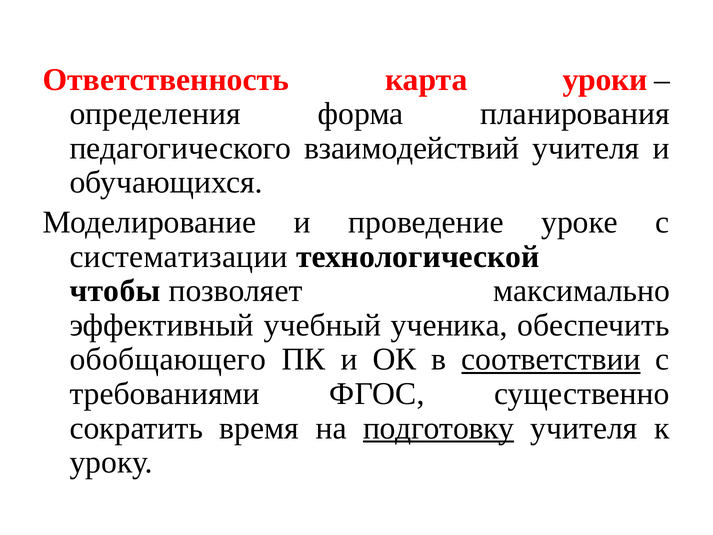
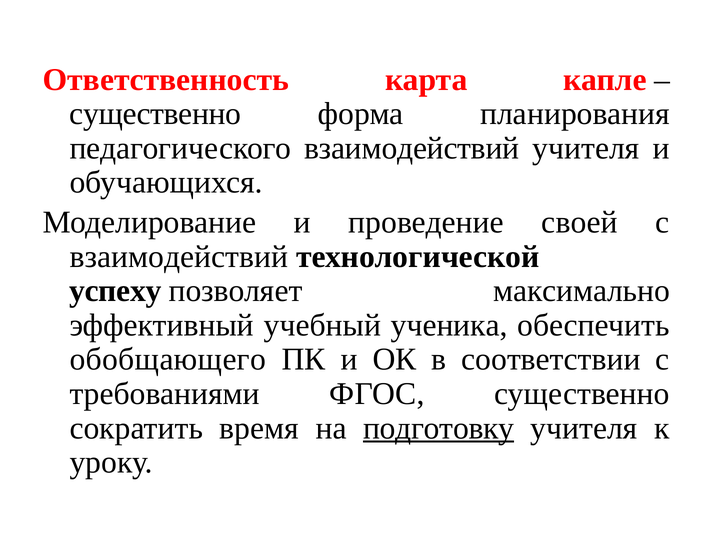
уроки: уроки -> капле (605, 80)
определения: определения -> существенно (155, 114)
уроке: уроке -> своей (580, 222)
систематизации: систематизации -> взаимодействий (179, 257)
чтобы: чтобы -> успеху (115, 291)
соответствии underline: present -> none (551, 359)
